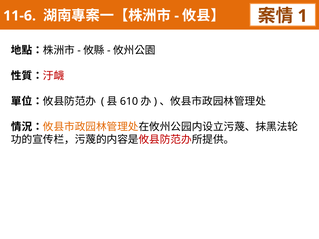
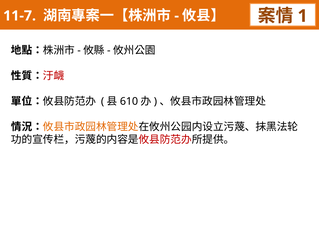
11-6: 11-6 -> 11-7 (20, 16)
